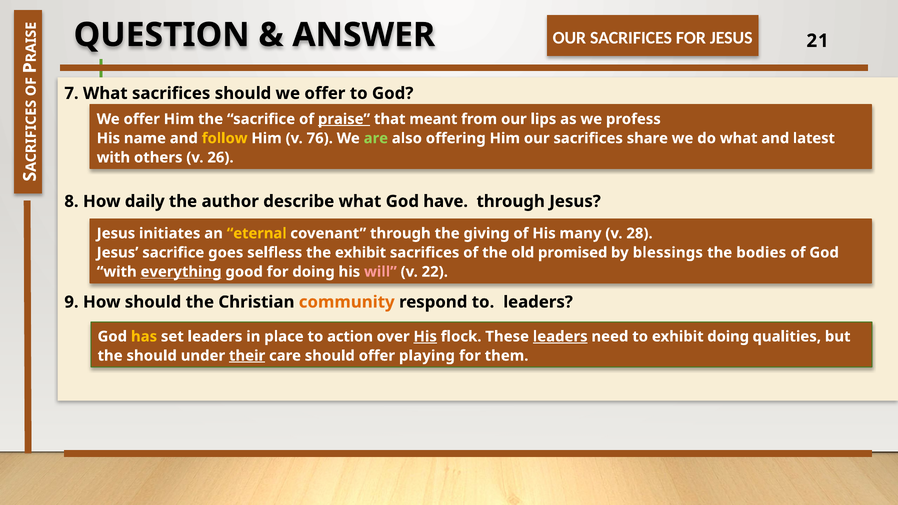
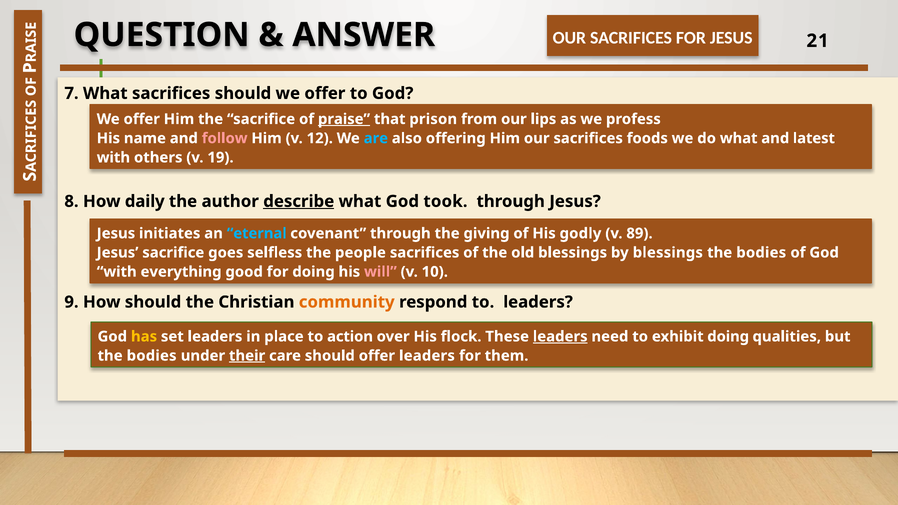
meant: meant -> prison (433, 119)
follow colour: yellow -> pink (225, 138)
76: 76 -> 12 (320, 138)
are colour: light green -> light blue (376, 138)
share: share -> foods (647, 138)
26: 26 -> 19 (220, 158)
describe underline: none -> present (299, 201)
have: have -> took (445, 201)
eternal colour: yellow -> light blue (257, 233)
many: many -> godly (580, 233)
28: 28 -> 89 (640, 233)
the exhibit: exhibit -> people (360, 253)
old promised: promised -> blessings (573, 253)
everything underline: present -> none (181, 272)
22: 22 -> 10 (435, 272)
His underline: present -> none (425, 337)
should: should -> bodies (152, 356)
offer playing: playing -> leaders (427, 356)
